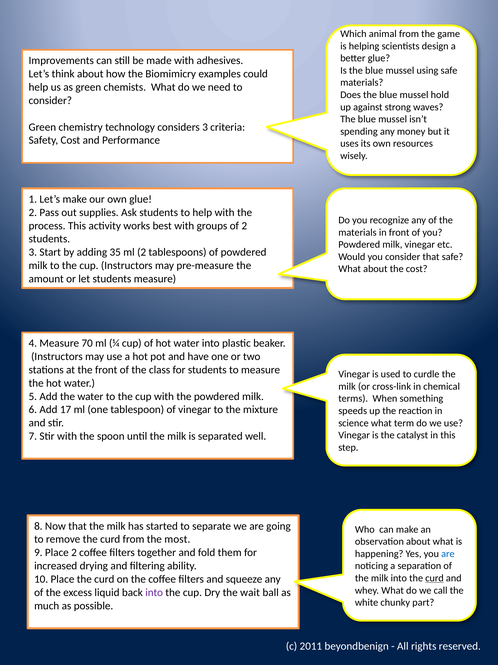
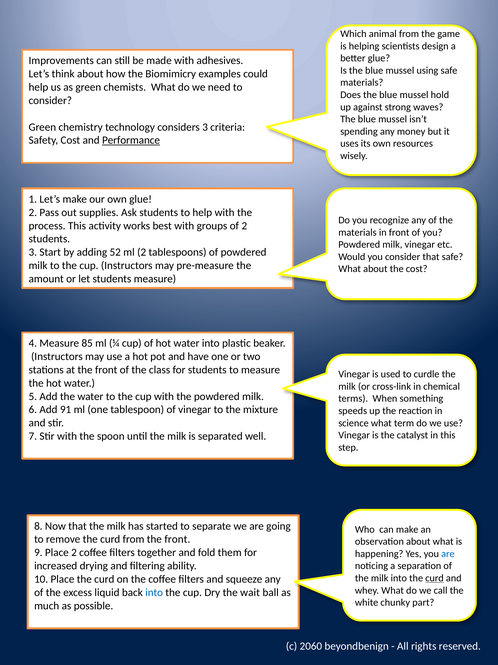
Performance underline: none -> present (131, 140)
35: 35 -> 52 (115, 252)
70: 70 -> 85 (87, 343)
17: 17 -> 91 (66, 409)
from the most: most -> front (177, 539)
into colour: purple -> blue (154, 592)
2011: 2011 -> 2060 (311, 645)
